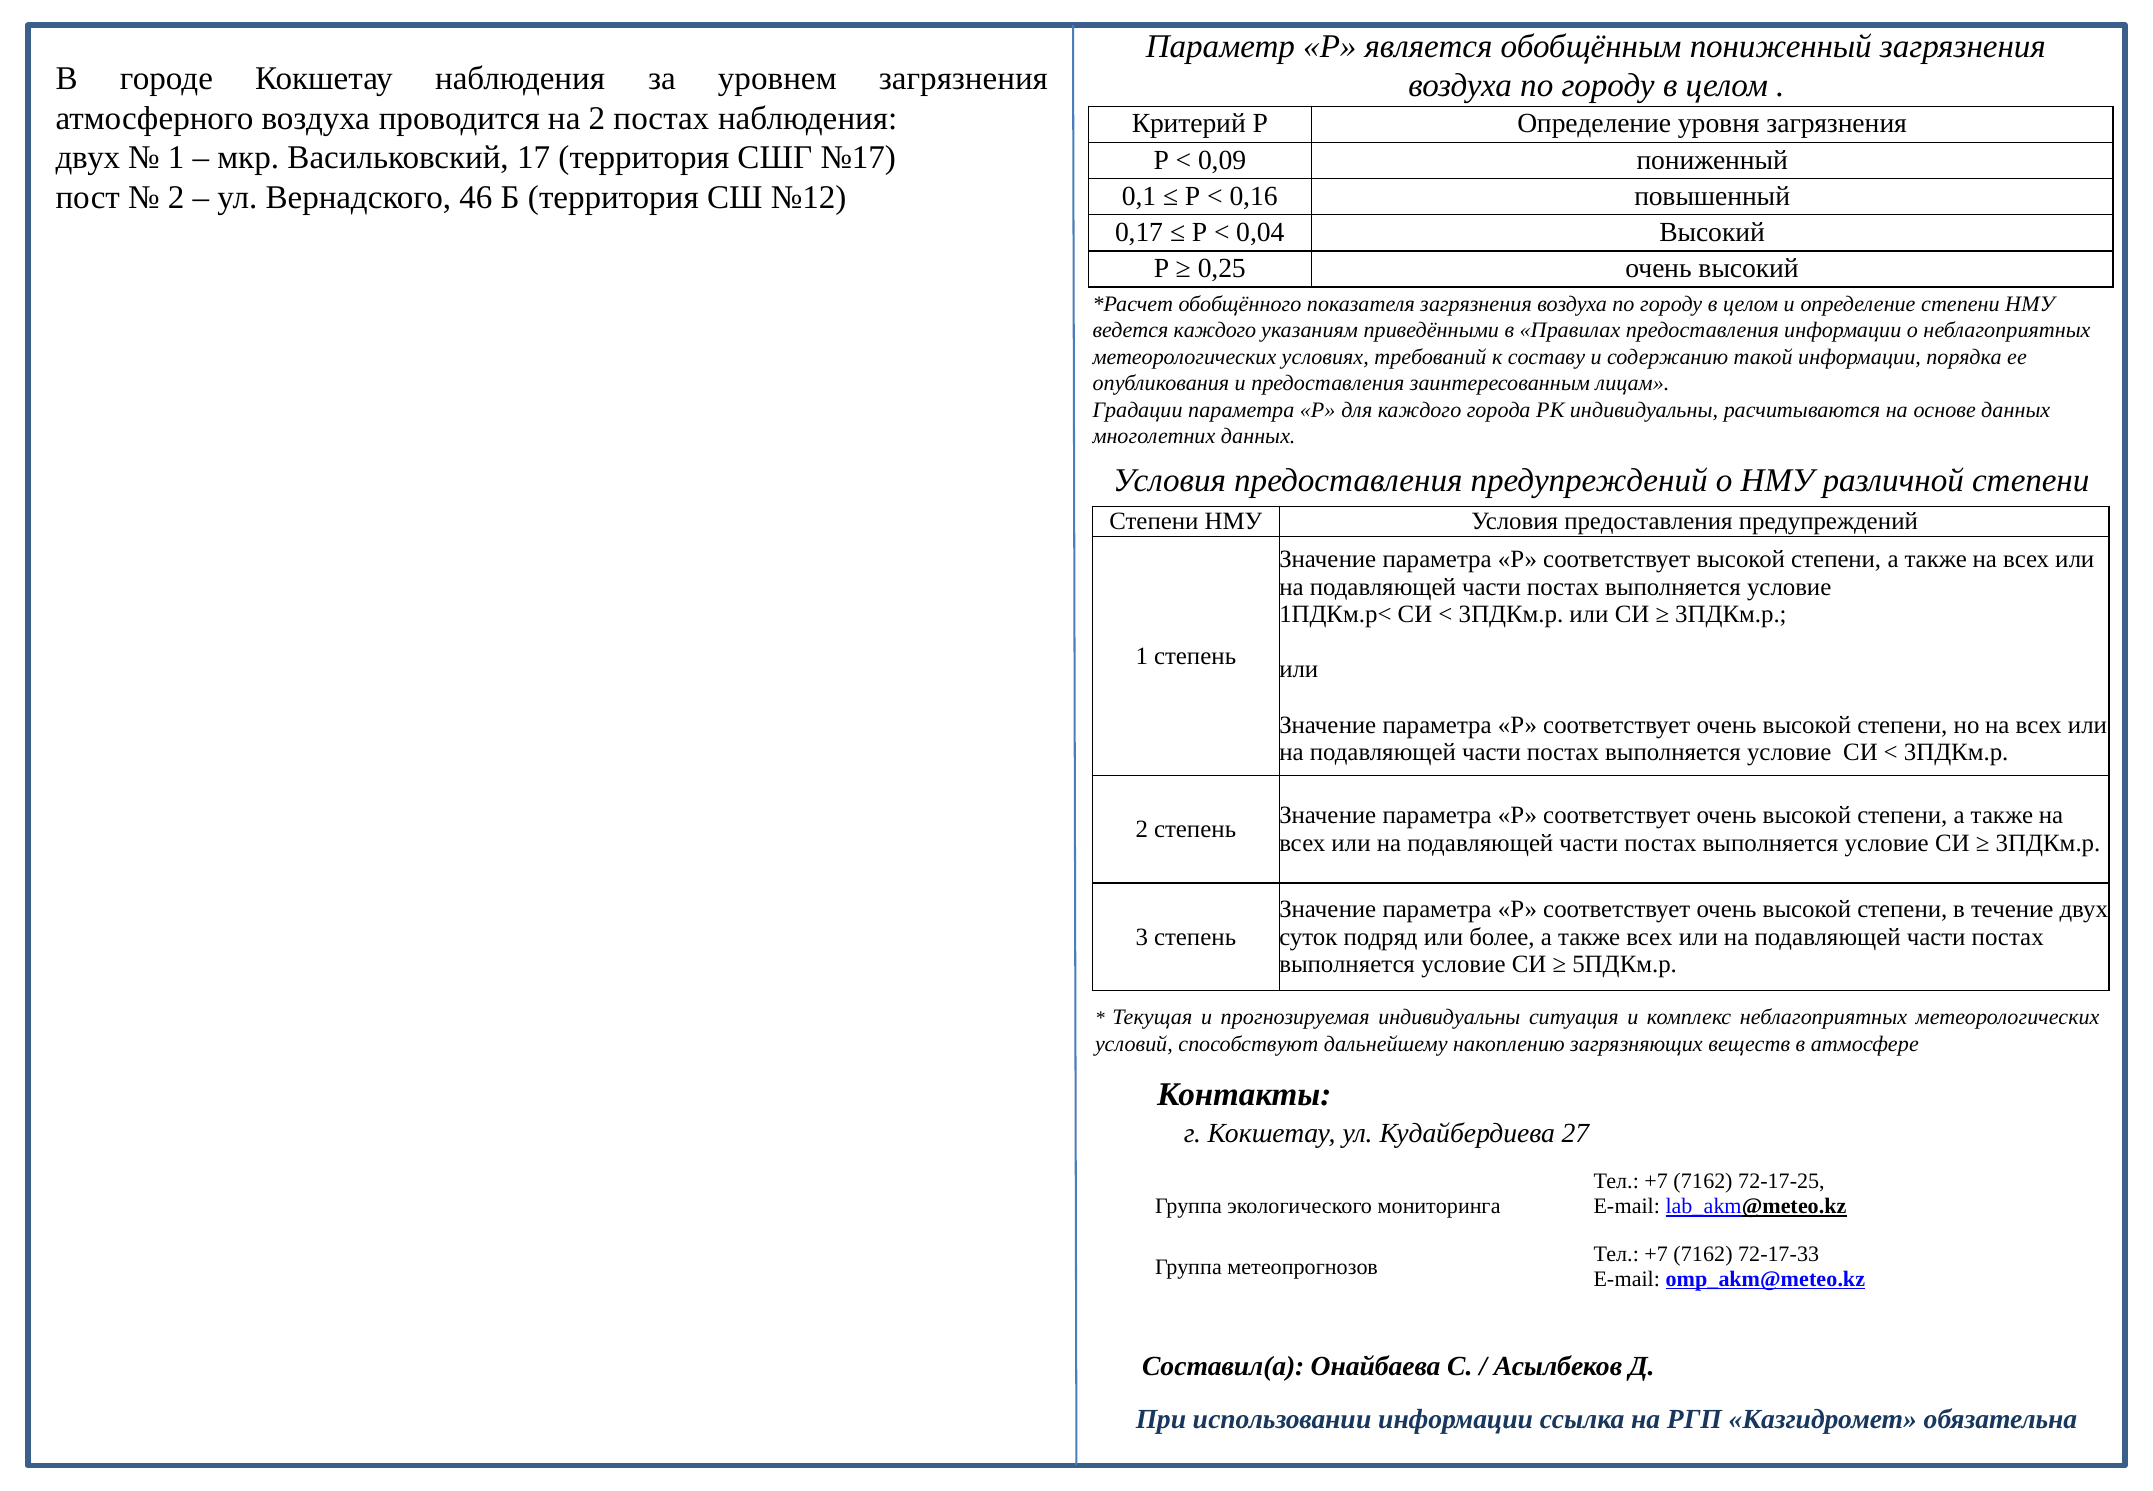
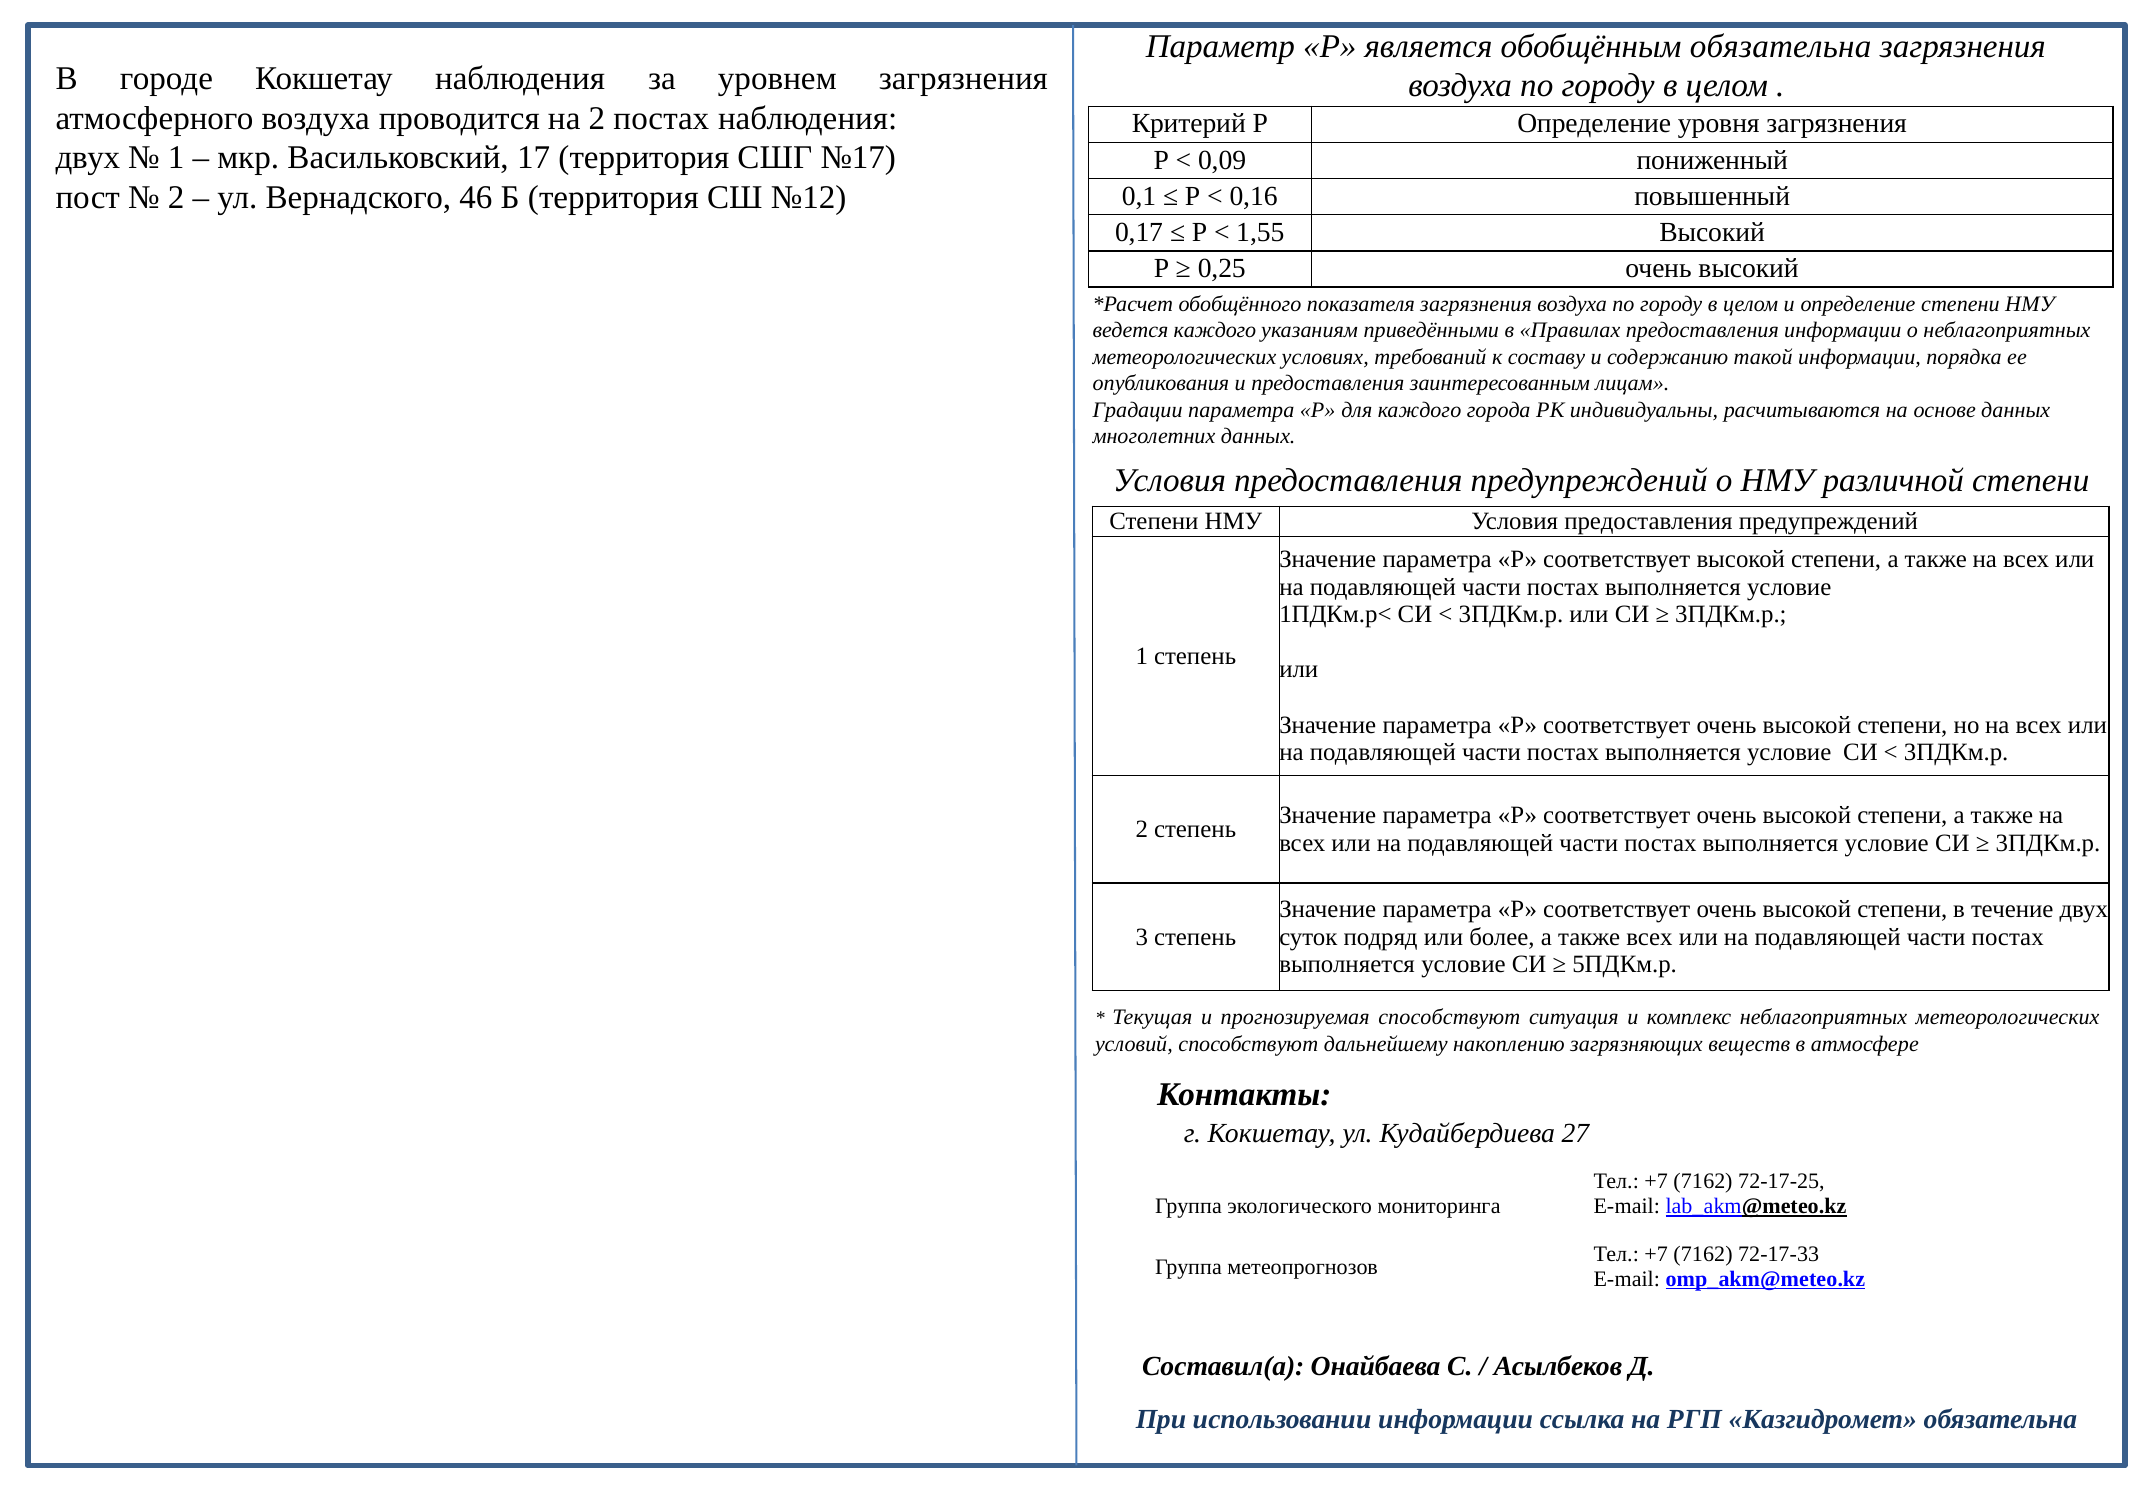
обобщённым пониженный: пониженный -> обязательна (1781, 46)
0,04: 0,04 -> 1,55 (1260, 232)
прогнозируемая индивидуальны: индивидуальны -> способствуют (1449, 1017)
